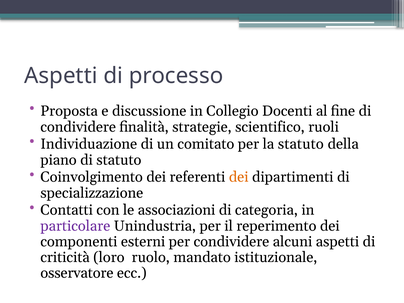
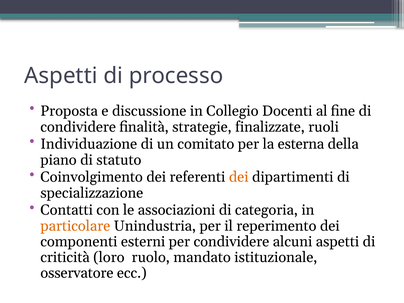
scientifico: scientifico -> finalizzate (270, 127)
la statuto: statuto -> esterna (301, 144)
particolare colour: purple -> orange (75, 226)
